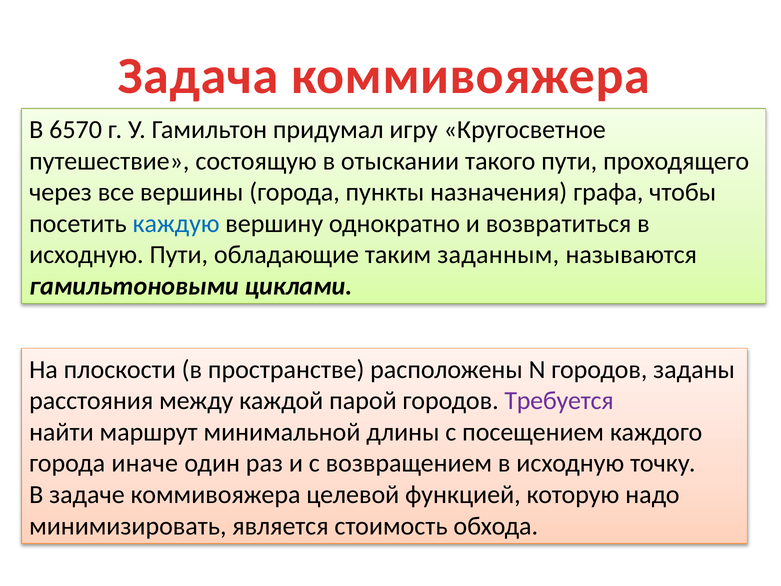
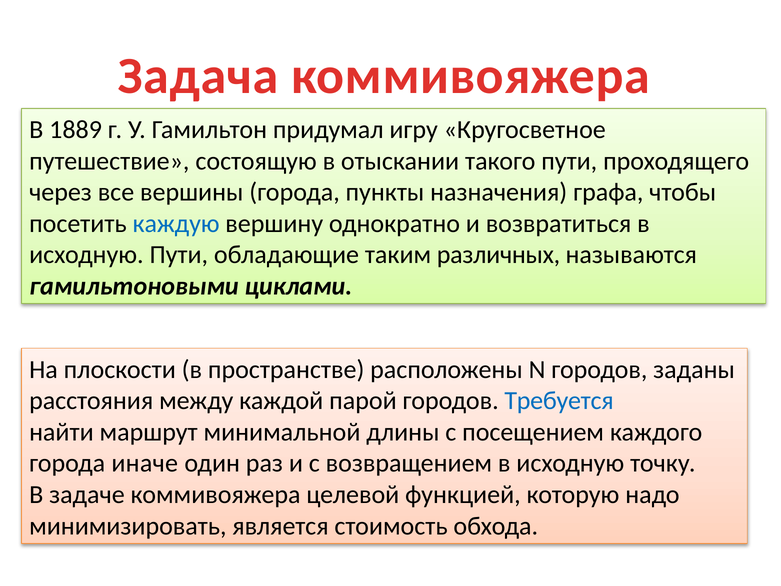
6570: 6570 -> 1889 (76, 130)
заданным: заданным -> различных (498, 255)
Требуется colour: purple -> blue (559, 401)
